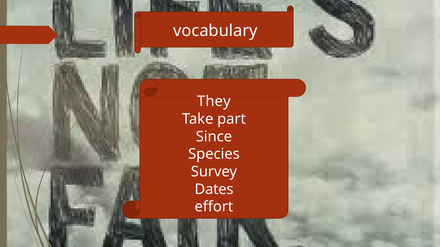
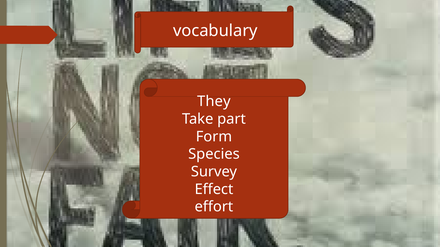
Since: Since -> Form (214, 137)
Dates: Dates -> Effect (214, 190)
